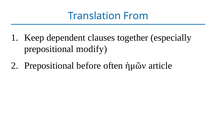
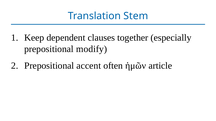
From: From -> Stem (136, 16)
before: before -> accent (89, 66)
